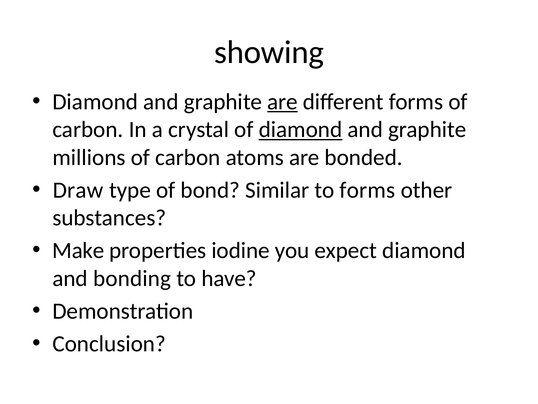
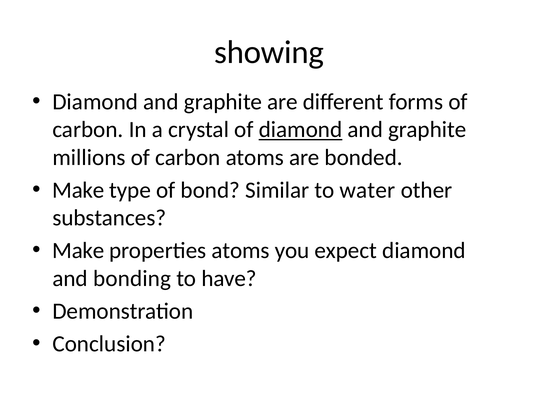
are underline: present -> none (282, 102)
Draw: Draw -> Make (78, 190)
to forms: forms -> water (367, 190)
properties iodine: iodine -> atoms (241, 250)
